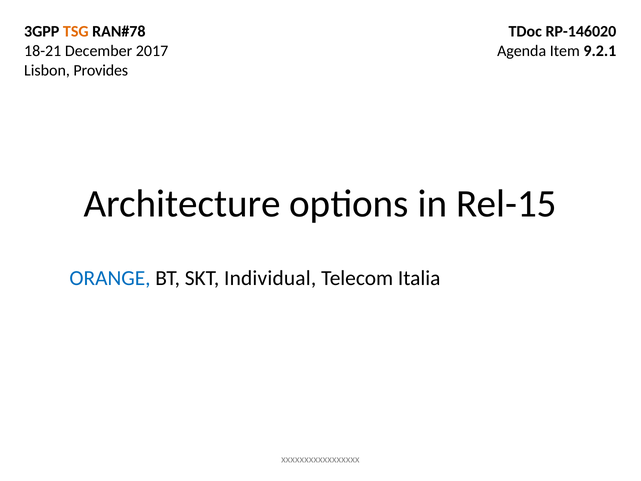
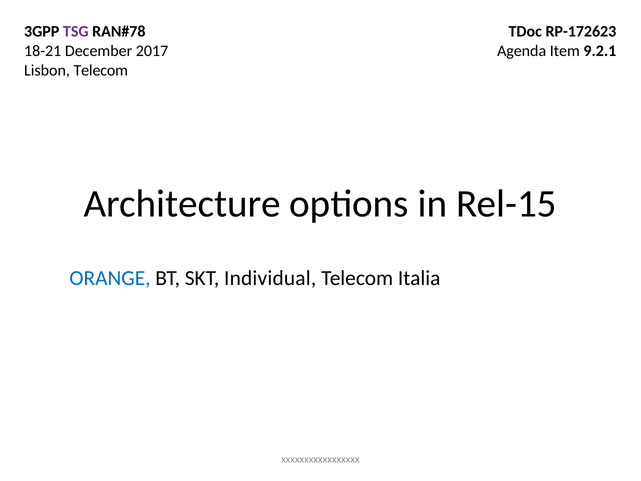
TSG colour: orange -> purple (76, 31)
RP-146020: RP-146020 -> RP-172623 (581, 31)
Lisbon Provides: Provides -> Telecom (101, 71)
